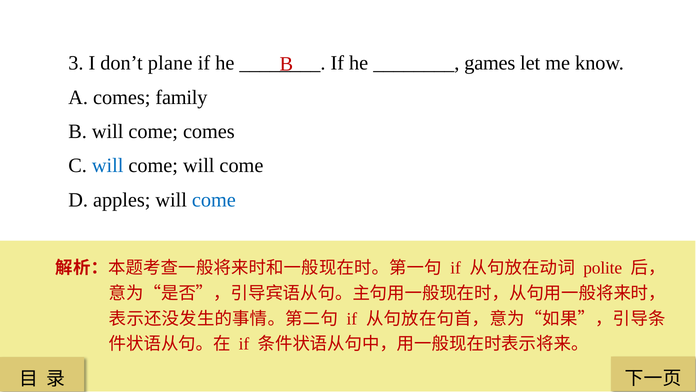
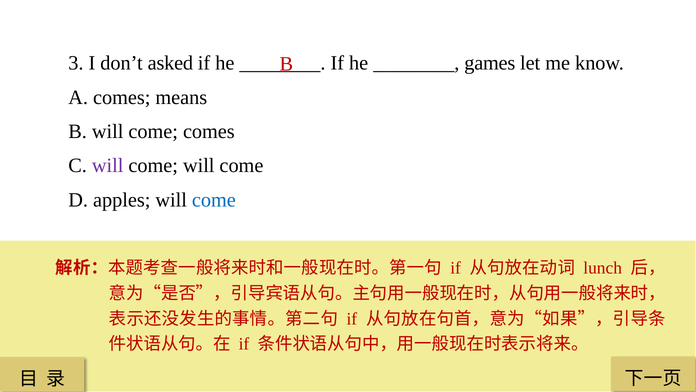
plane: plane -> asked (170, 63)
family: family -> means (181, 97)
will colour: blue -> purple (108, 165)
polite: polite -> lunch (603, 268)
